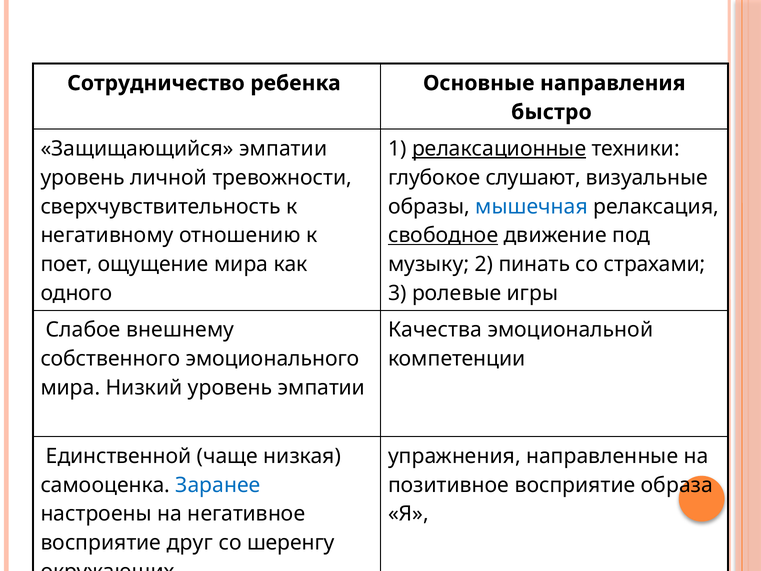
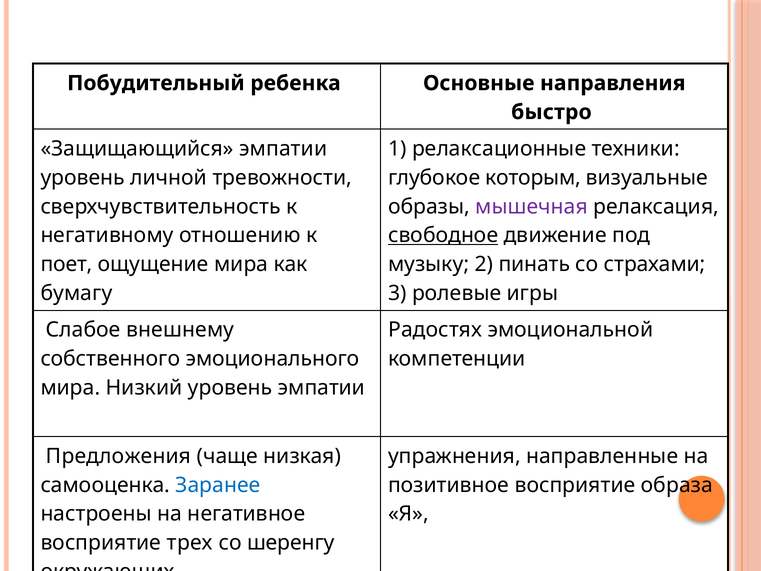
Сотрудничество: Сотрудничество -> Побудительный (156, 83)
релаксационные underline: present -> none (499, 149)
слушают: слушают -> которым (533, 178)
мышечная colour: blue -> purple (532, 206)
одного: одного -> бумагу (76, 293)
Качества: Качества -> Радостях (435, 330)
Единственной: Единственной -> Предложения (119, 456)
друг: друг -> трех (190, 543)
